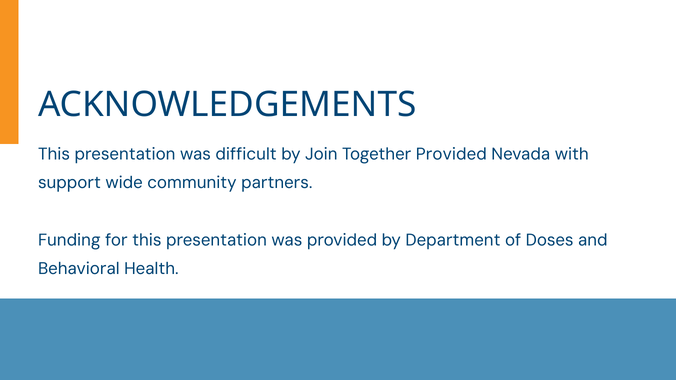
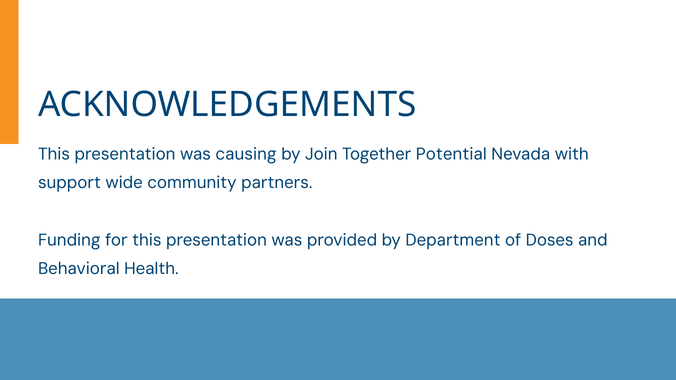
difficult: difficult -> causing (246, 154)
Together Provided: Provided -> Potential (451, 154)
